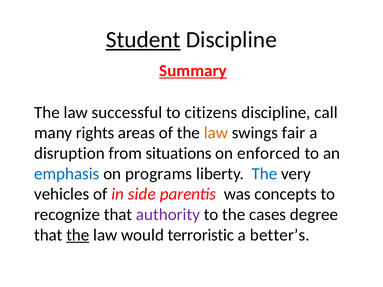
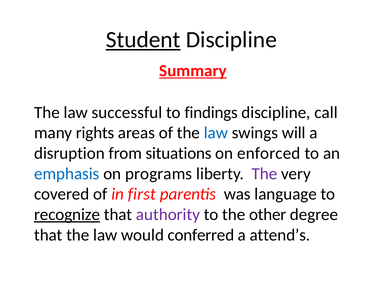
citizens: citizens -> findings (211, 113)
law colour: orange -> blue (216, 133)
fair: fair -> will (294, 133)
The colour: blue -> purple (265, 174)
vehicles: vehicles -> covered (62, 194)
side: side -> first (142, 194)
concepts: concepts -> language (286, 194)
recognize underline: none -> present (67, 215)
cases: cases -> other (268, 215)
the underline: present -> none (78, 235)
terroristic: terroristic -> conferred (201, 235)
better’s: better’s -> attend’s (280, 235)
